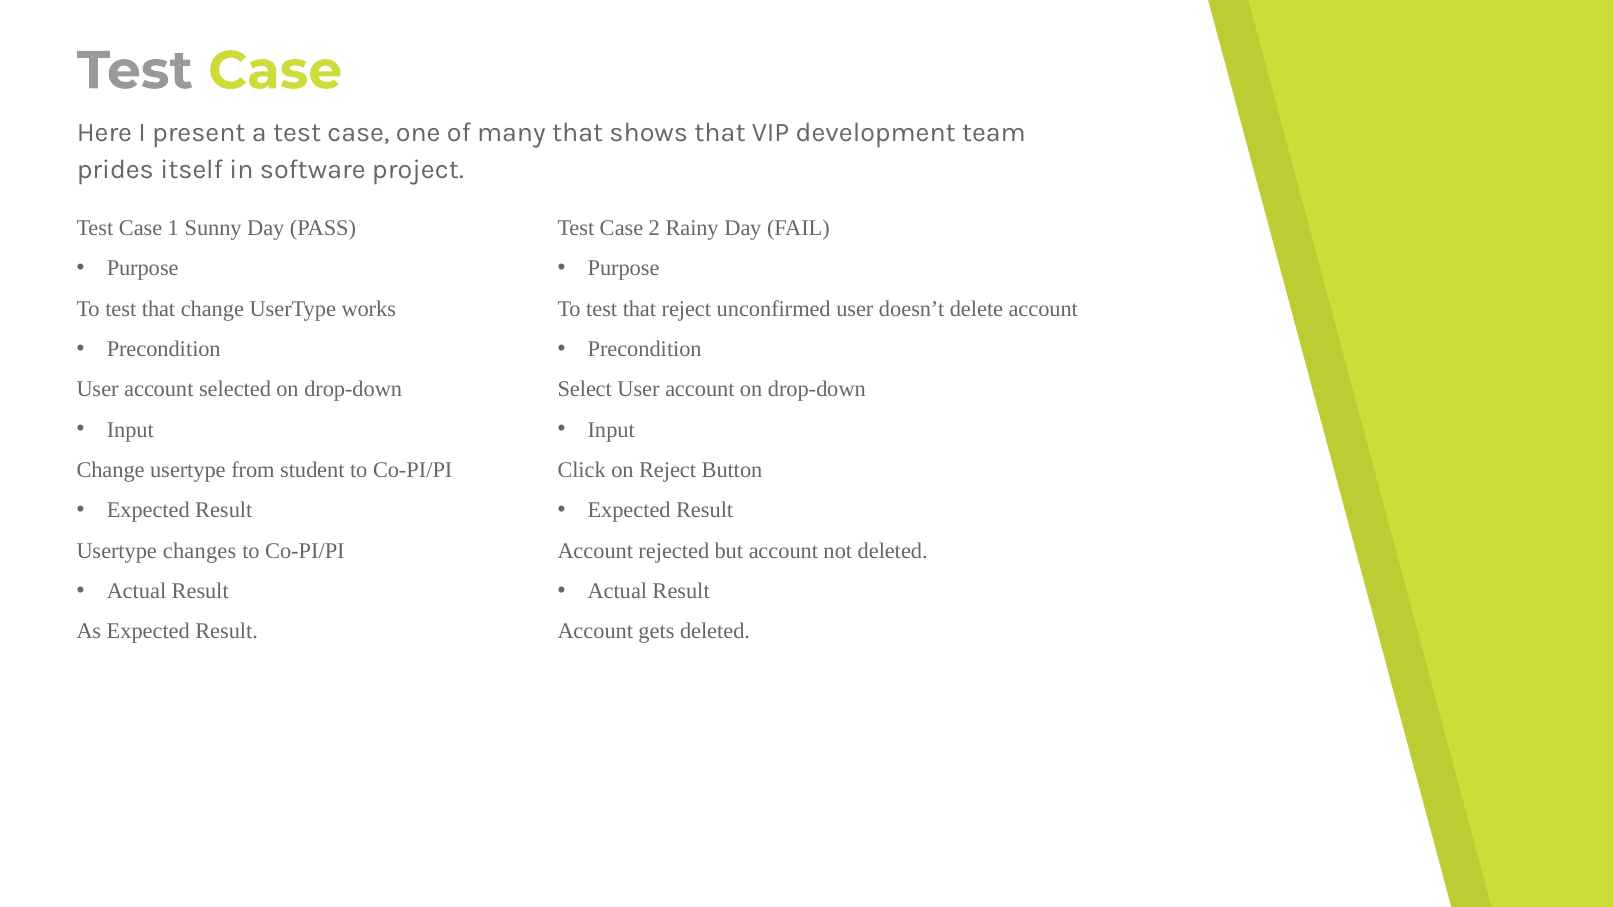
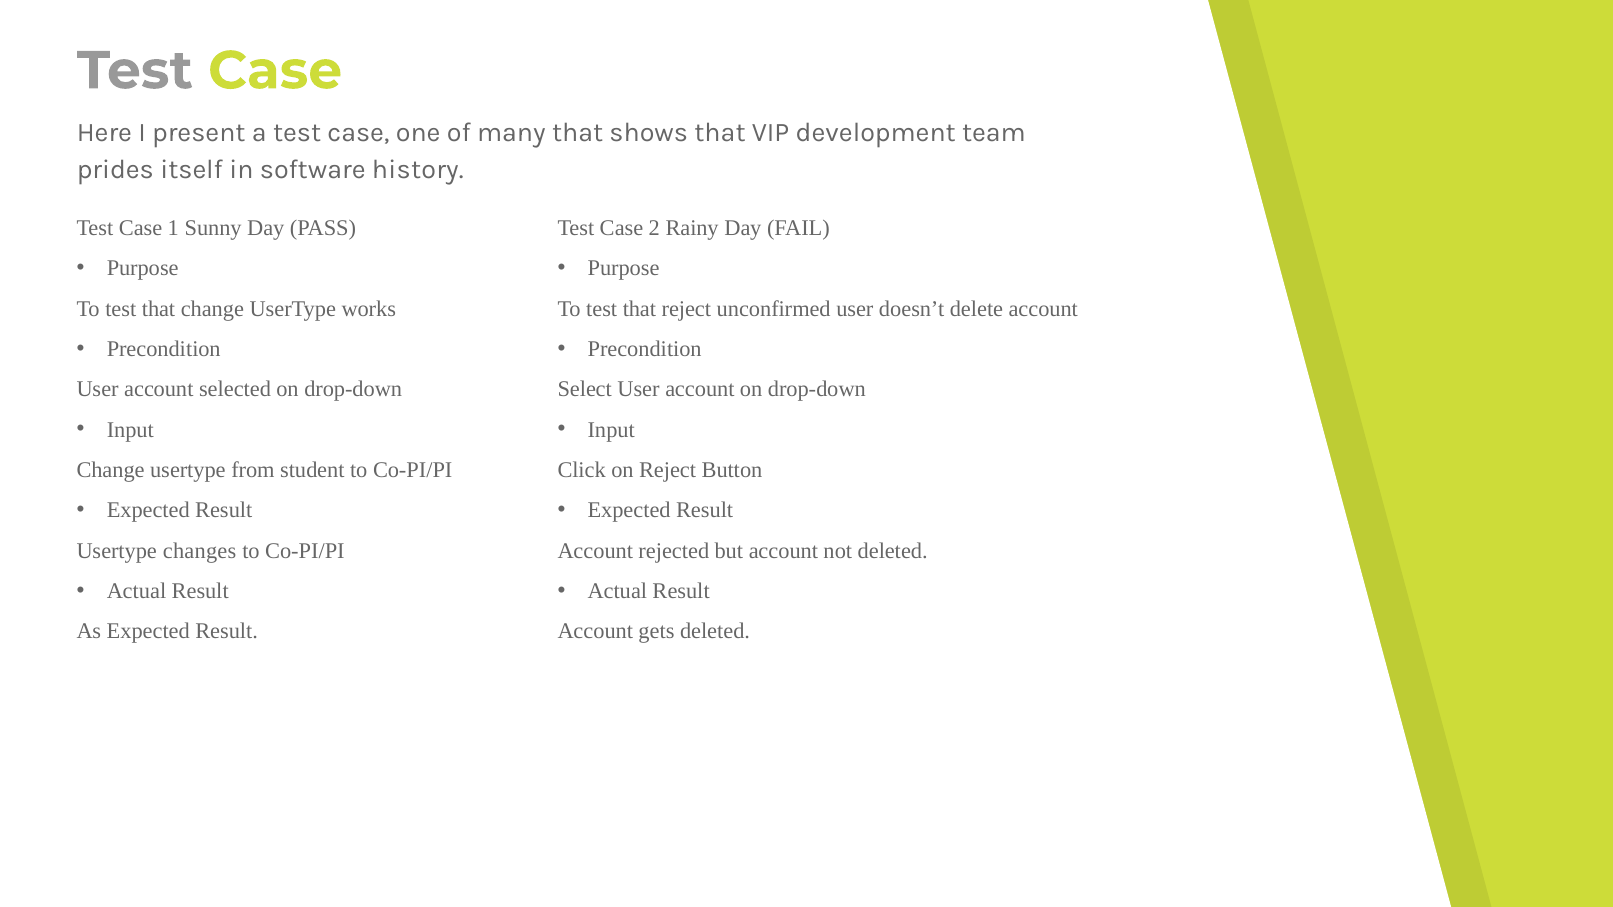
project: project -> history (418, 169)
